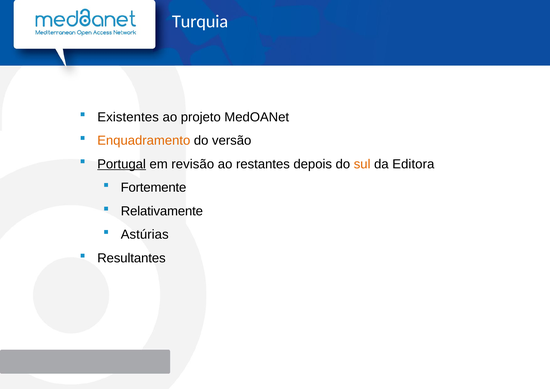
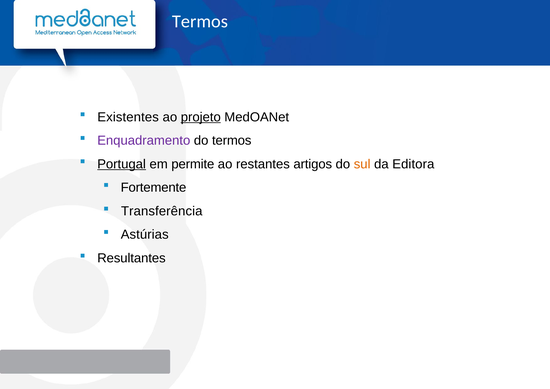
Turquia: Turquia -> Termos (200, 21)
projeto underline: none -> present (201, 117)
Enquadramento colour: orange -> purple (144, 141)
do versão: versão -> termos (232, 141)
revisão: revisão -> permite (193, 164)
depois: depois -> artigos (313, 164)
Relativamente: Relativamente -> Transferência (162, 211)
